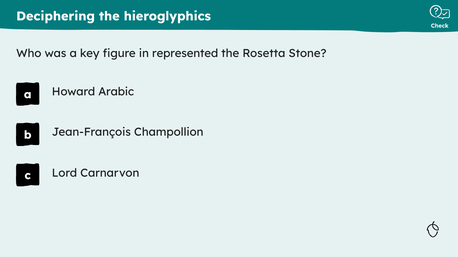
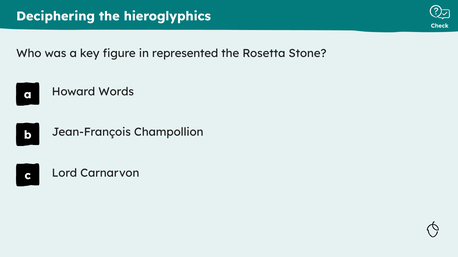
Arabic: Arabic -> Words (116, 92)
